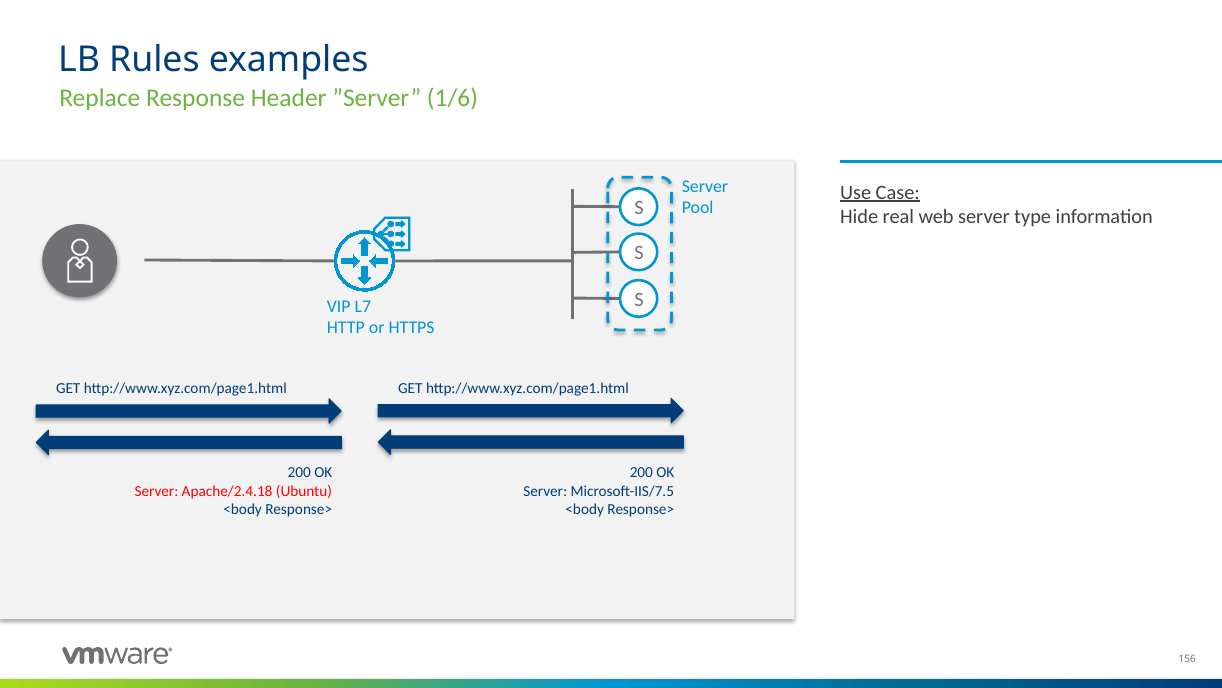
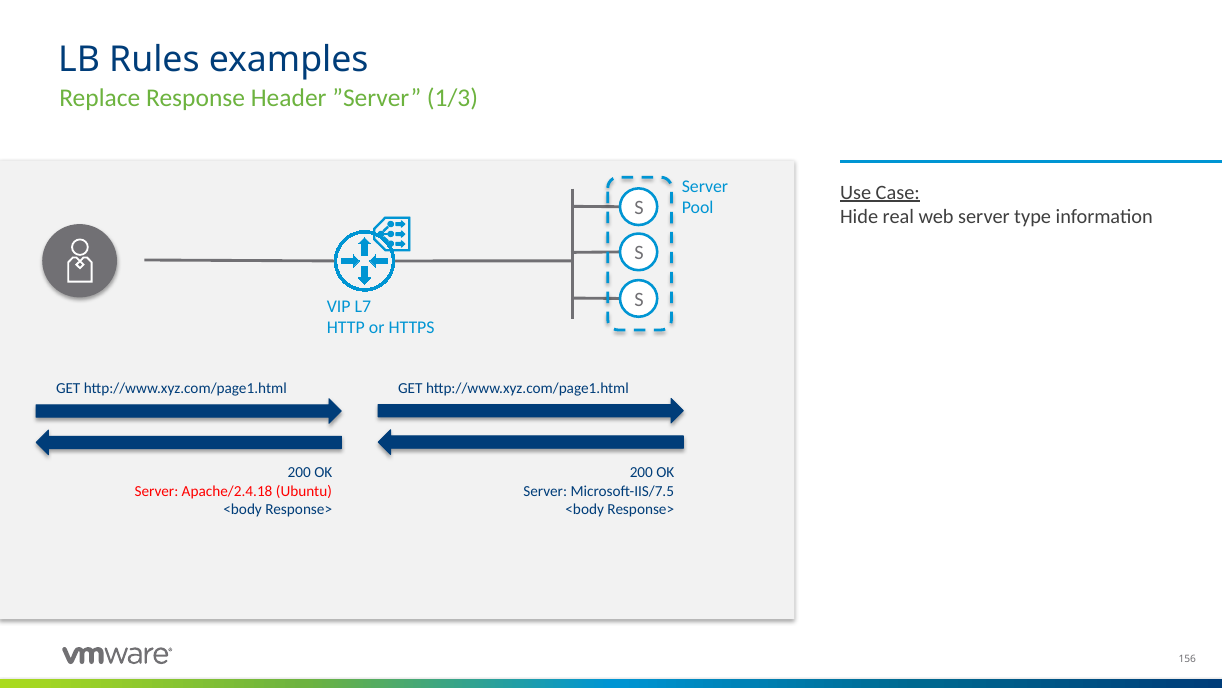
1/6: 1/6 -> 1/3 (452, 98)
